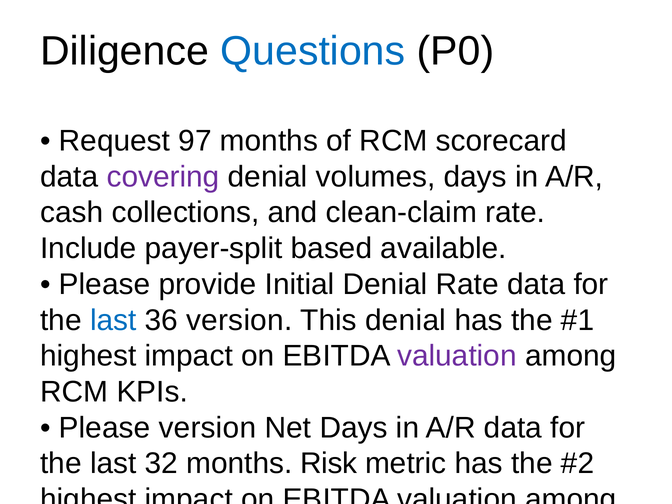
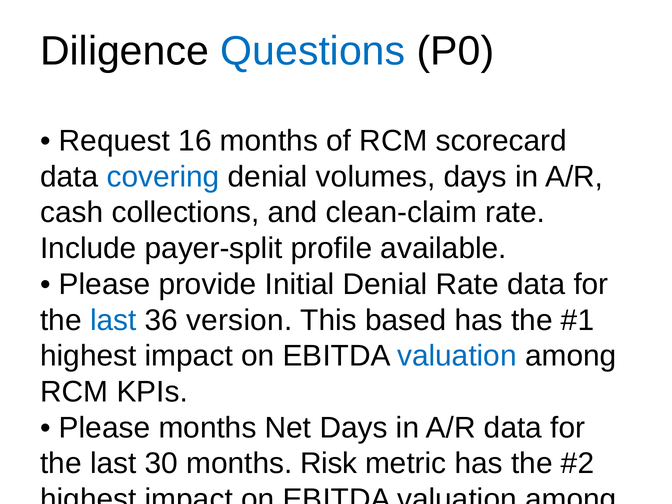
97: 97 -> 16 (195, 141)
covering colour: purple -> blue (163, 177)
based: based -> profile (331, 248)
This denial: denial -> based (406, 320)
valuation colour: purple -> blue (457, 356)
Please version: version -> months (207, 428)
32: 32 -> 30 (161, 464)
